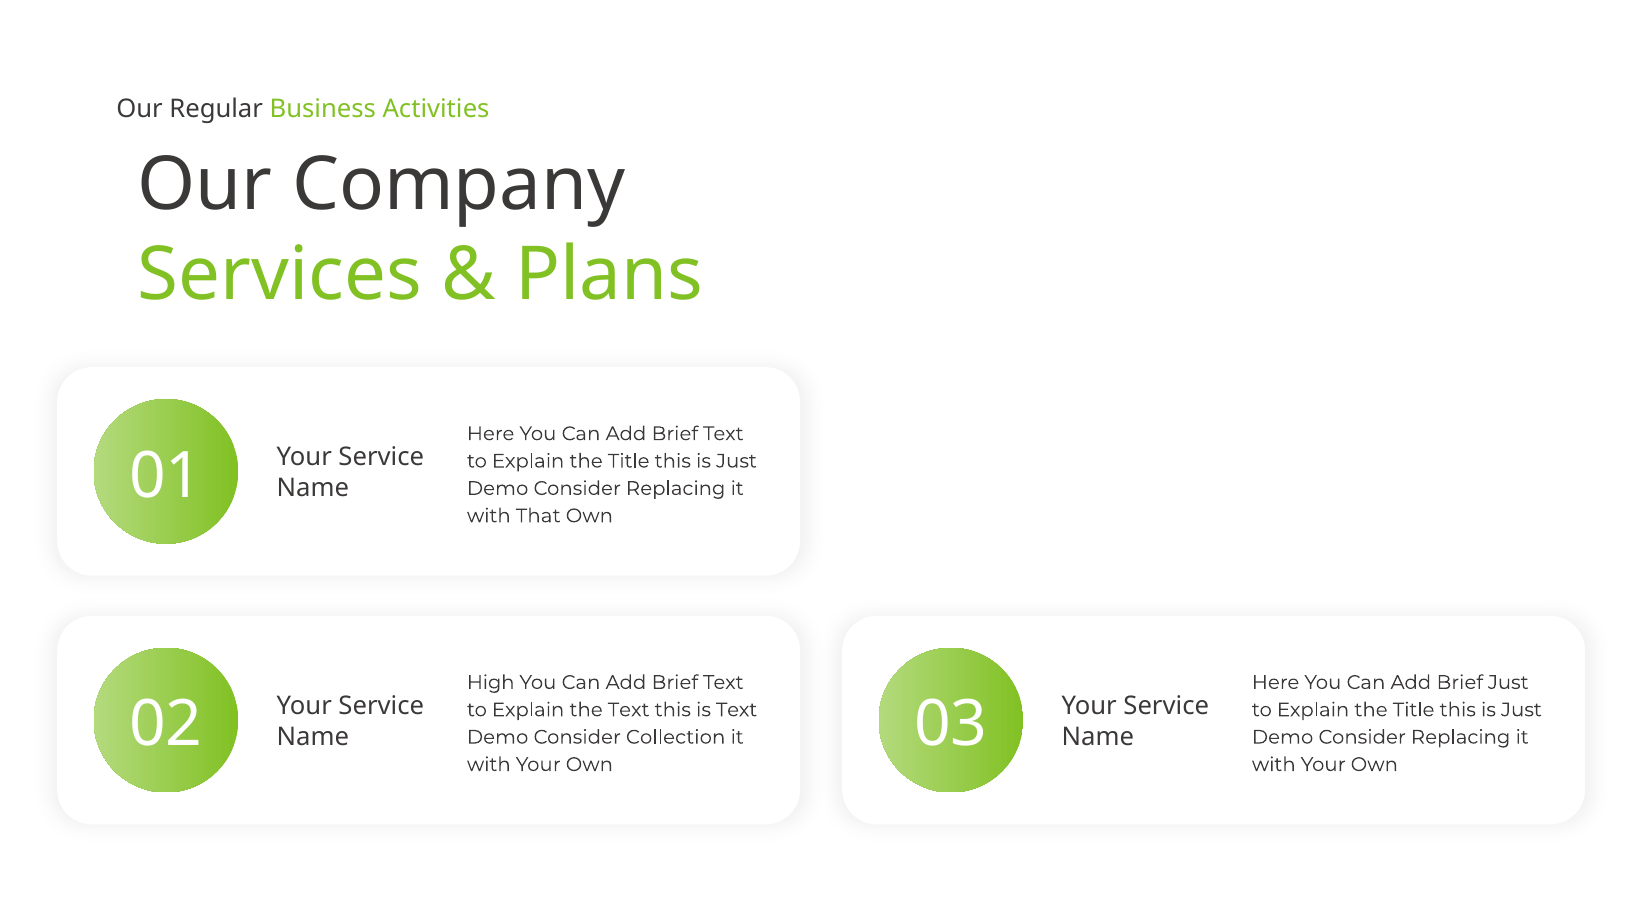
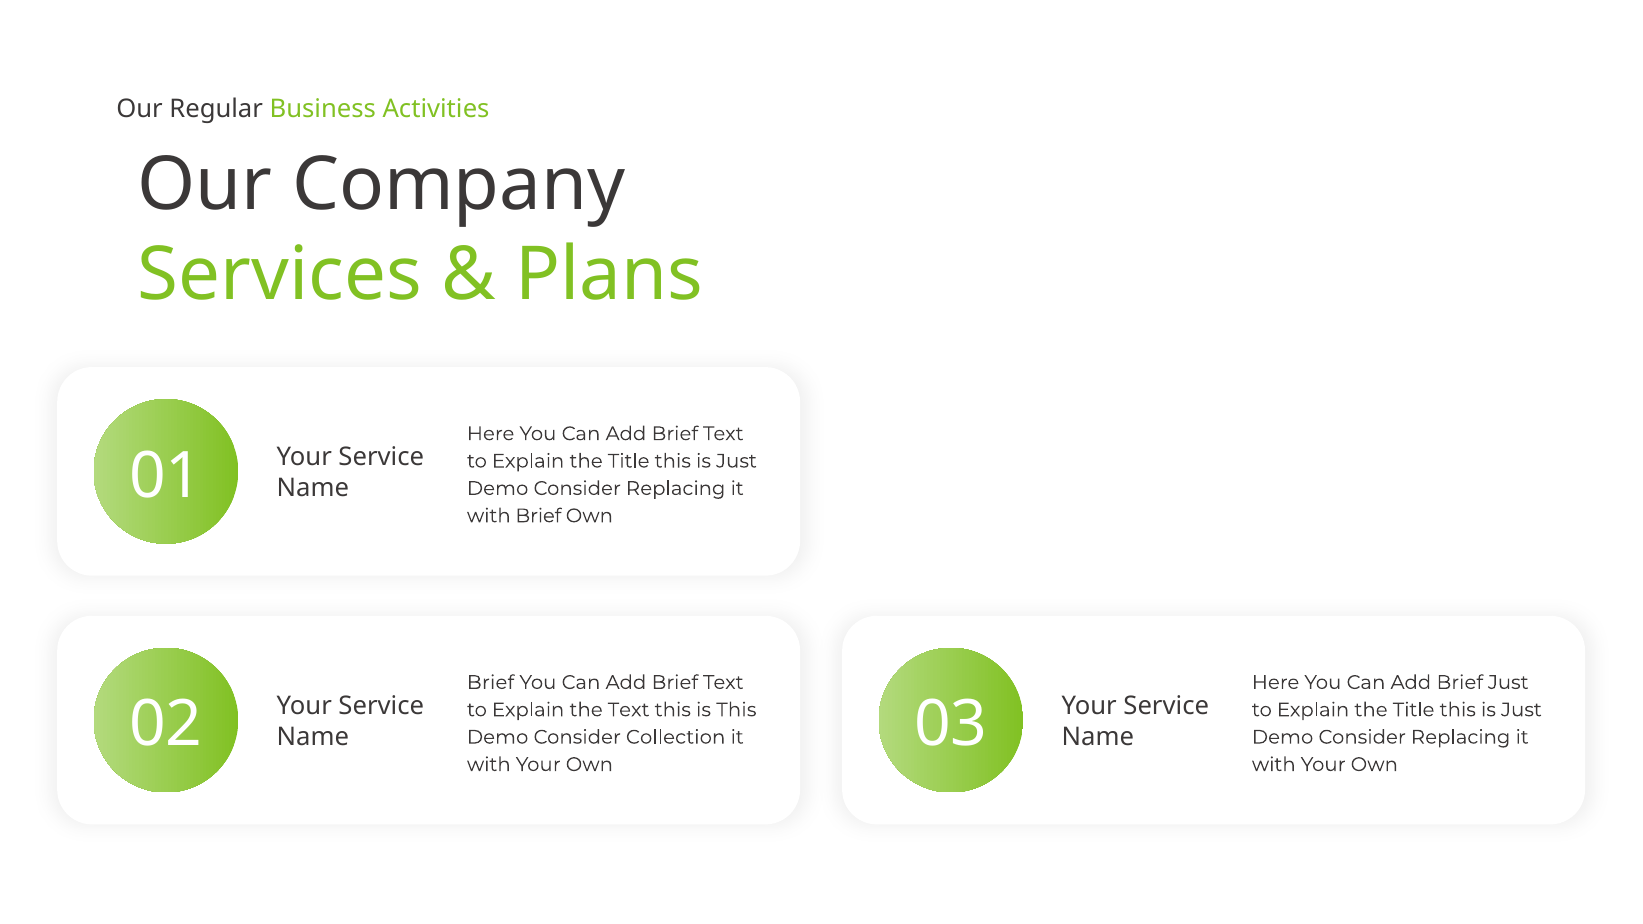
with That: That -> Brief (538, 516)
High: High -> Brief (491, 683)
is Text: Text -> This (736, 710)
